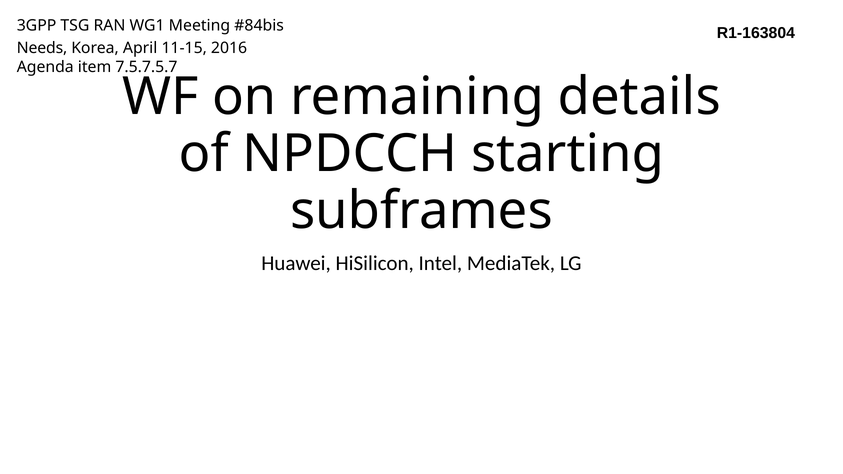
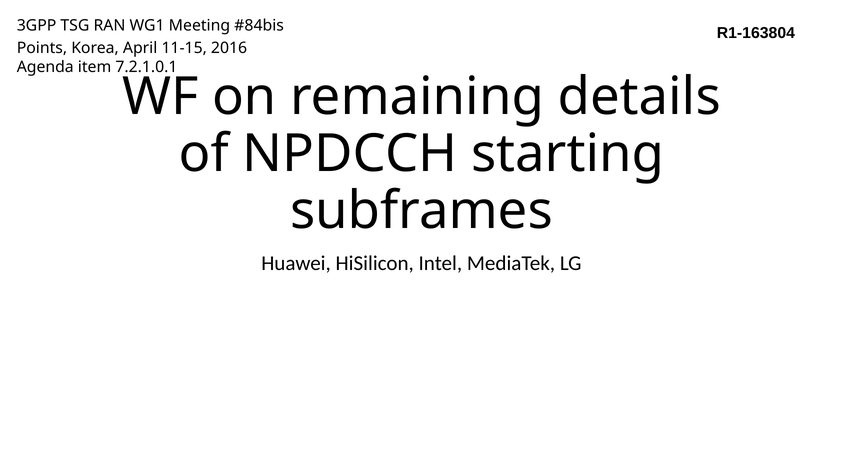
Needs: Needs -> Points (42, 48)
7.5.7.5.7: 7.5.7.5.7 -> 7.2.1.0.1 (146, 67)
